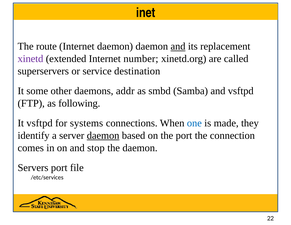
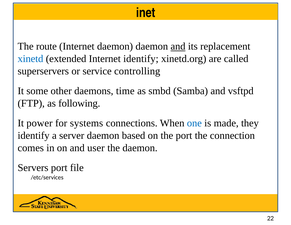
xinetd colour: purple -> blue (30, 59)
Internet number: number -> identify (141, 59)
destination: destination -> controlling (137, 71)
addr: addr -> time (125, 91)
It vsftpd: vsftpd -> power (39, 123)
daemon underline: present -> none (103, 135)
stop: stop -> user (96, 148)
